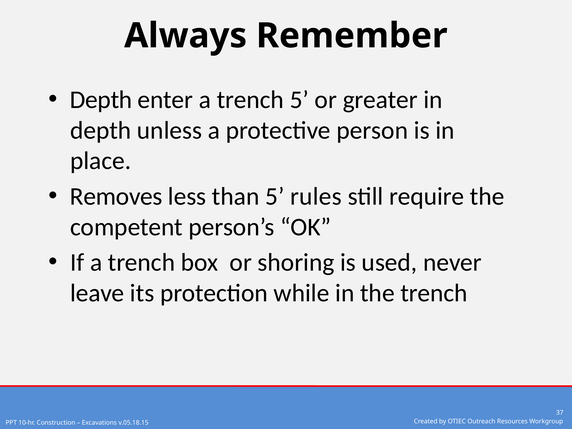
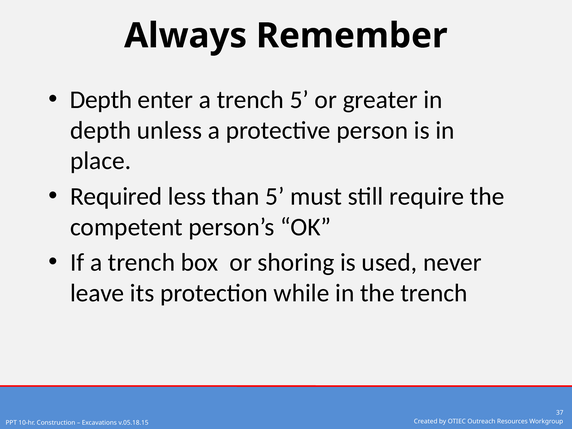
Removes: Removes -> Required (116, 196)
rules: rules -> must (316, 196)
